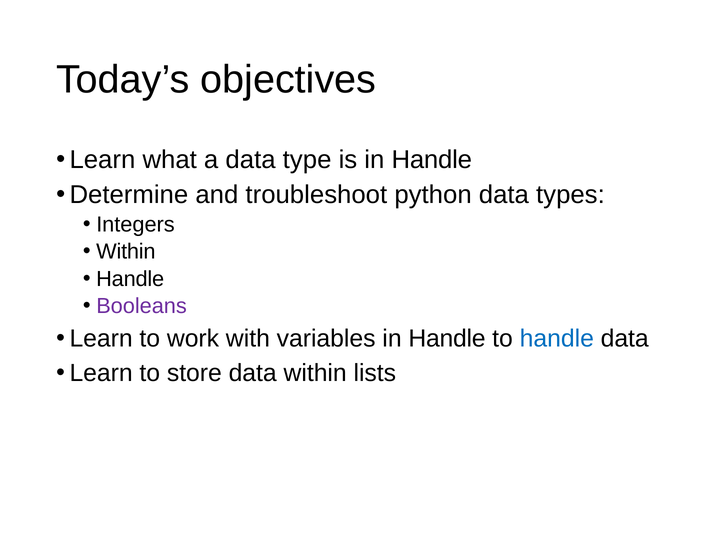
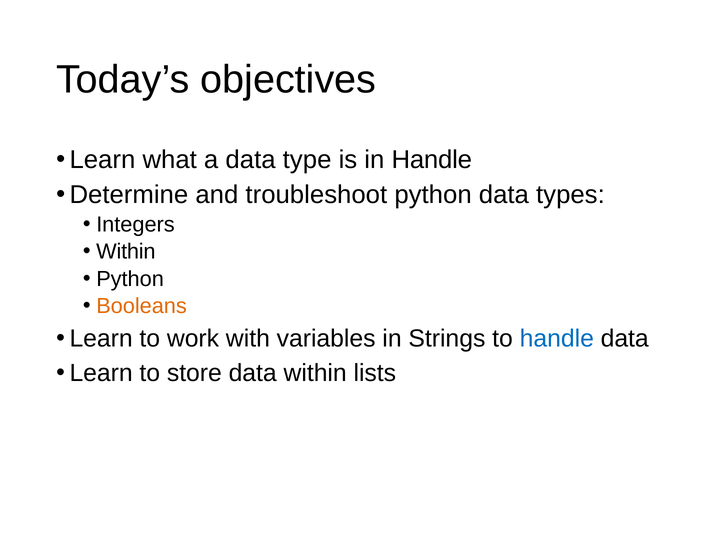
Handle: Handle -> Python (130, 279)
Booleans colour: purple -> orange (142, 306)
variables in Handle: Handle -> Strings (447, 339)
